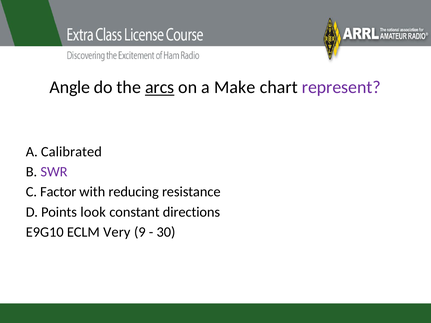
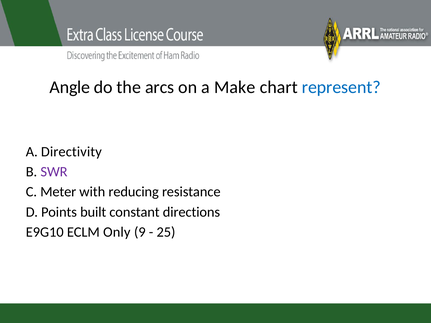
arcs underline: present -> none (160, 87)
represent colour: purple -> blue (341, 87)
Calibrated: Calibrated -> Directivity (71, 152)
Factor: Factor -> Meter (58, 192)
look: look -> built (93, 212)
Very: Very -> Only (117, 232)
30: 30 -> 25 (166, 232)
